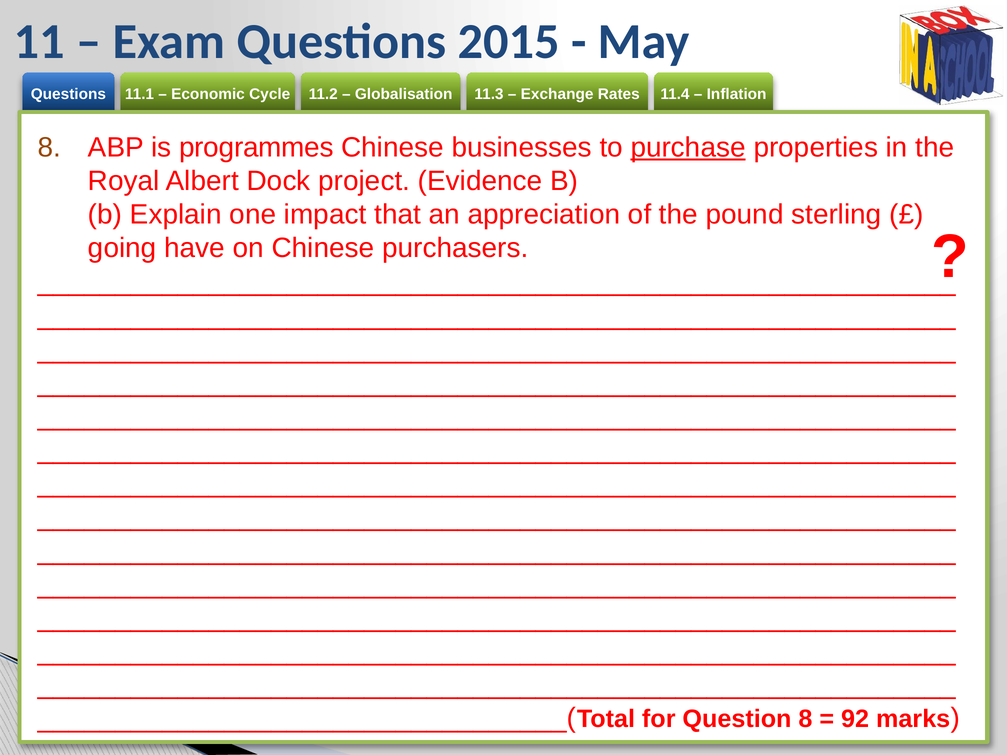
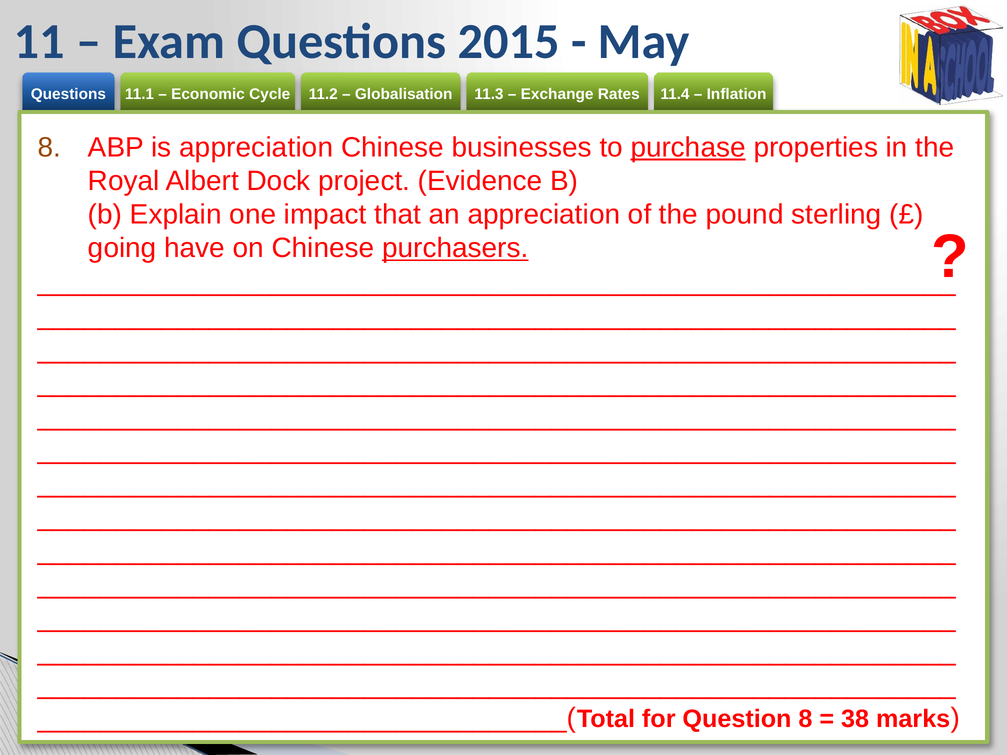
is programmes: programmes -> appreciation (256, 148)
purchasers underline: none -> present (455, 248)
92: 92 -> 38 (855, 719)
